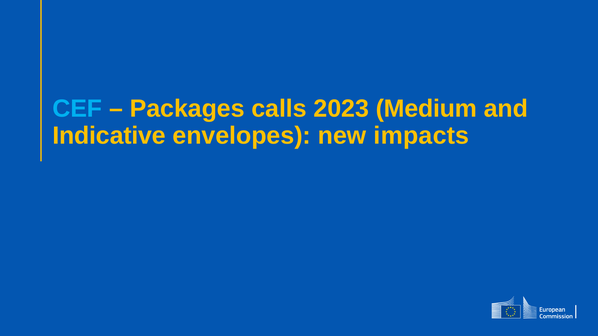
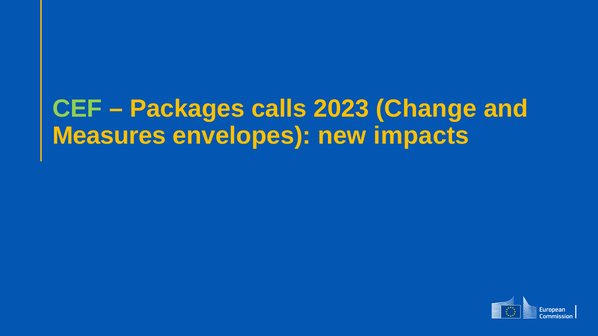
CEF colour: light blue -> light green (77, 109)
Medium: Medium -> Change (426, 109)
Indicative: Indicative -> Measures (109, 136)
